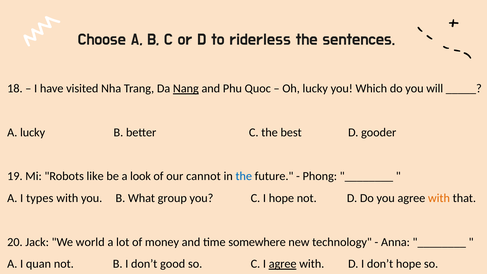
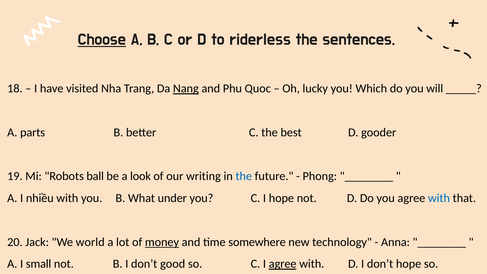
Choose underline: none -> present (102, 39)
A lucky: lucky -> parts (33, 132)
like: like -> ball (95, 176)
cannot: cannot -> writing (203, 176)
types: types -> nhiều (40, 198)
group: group -> under (172, 198)
with colour: orange -> blue (439, 198)
money underline: none -> present (162, 242)
quan: quan -> small (39, 264)
